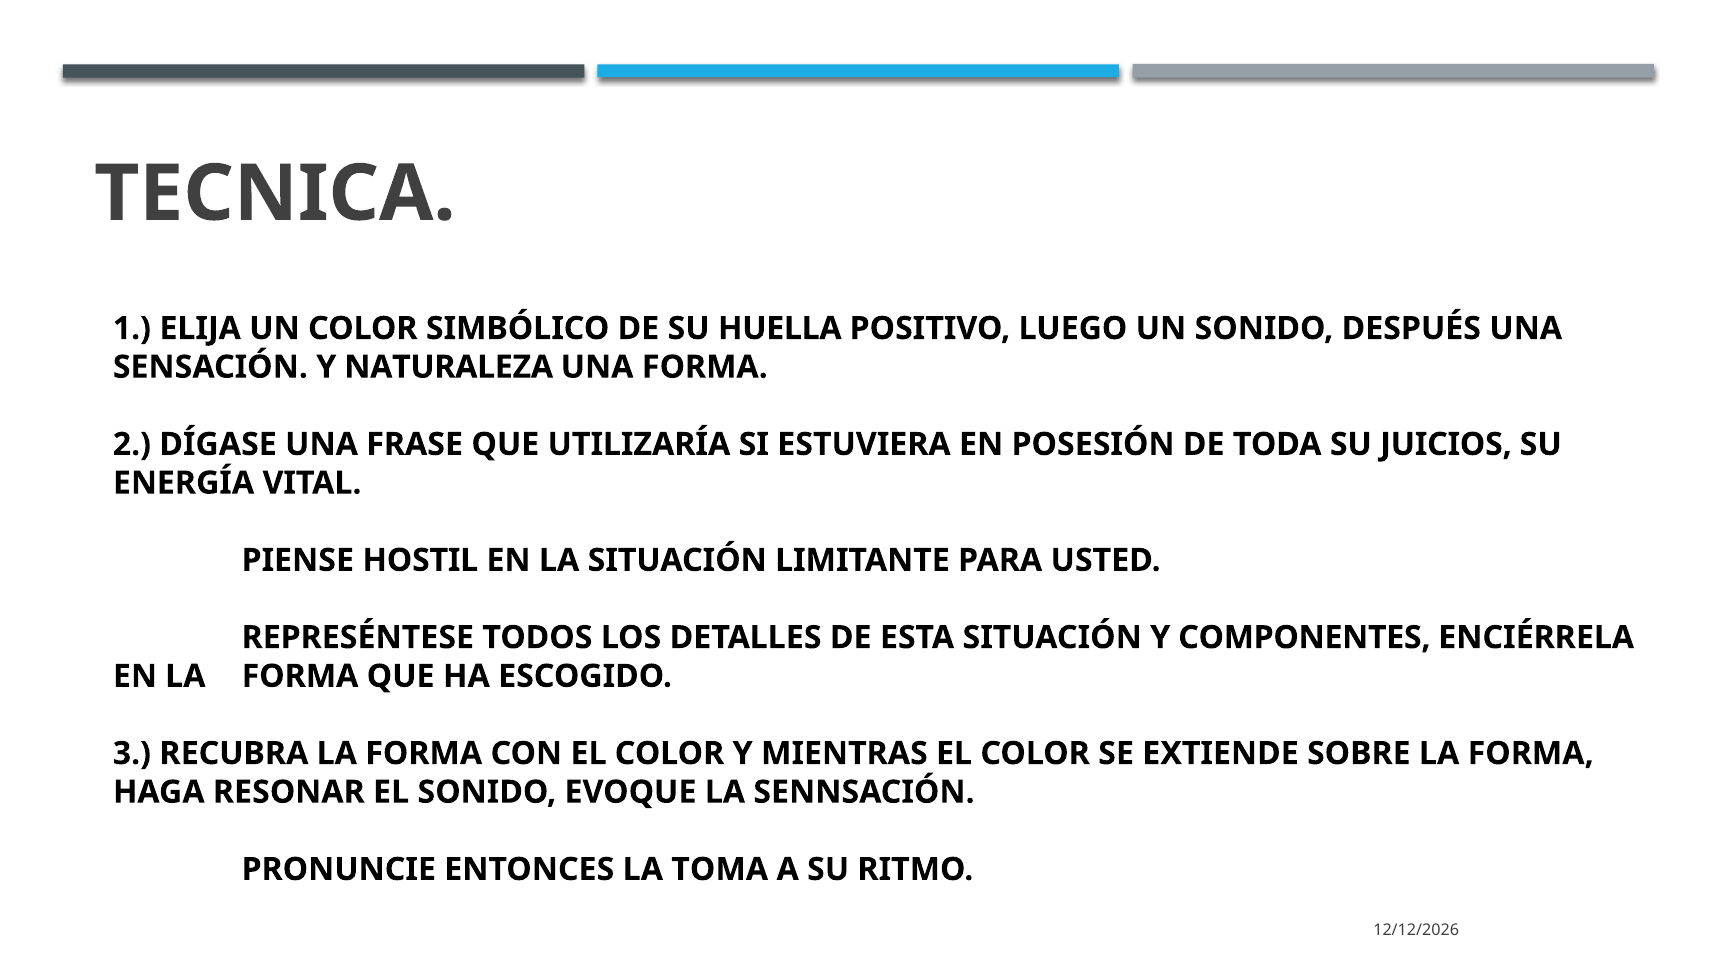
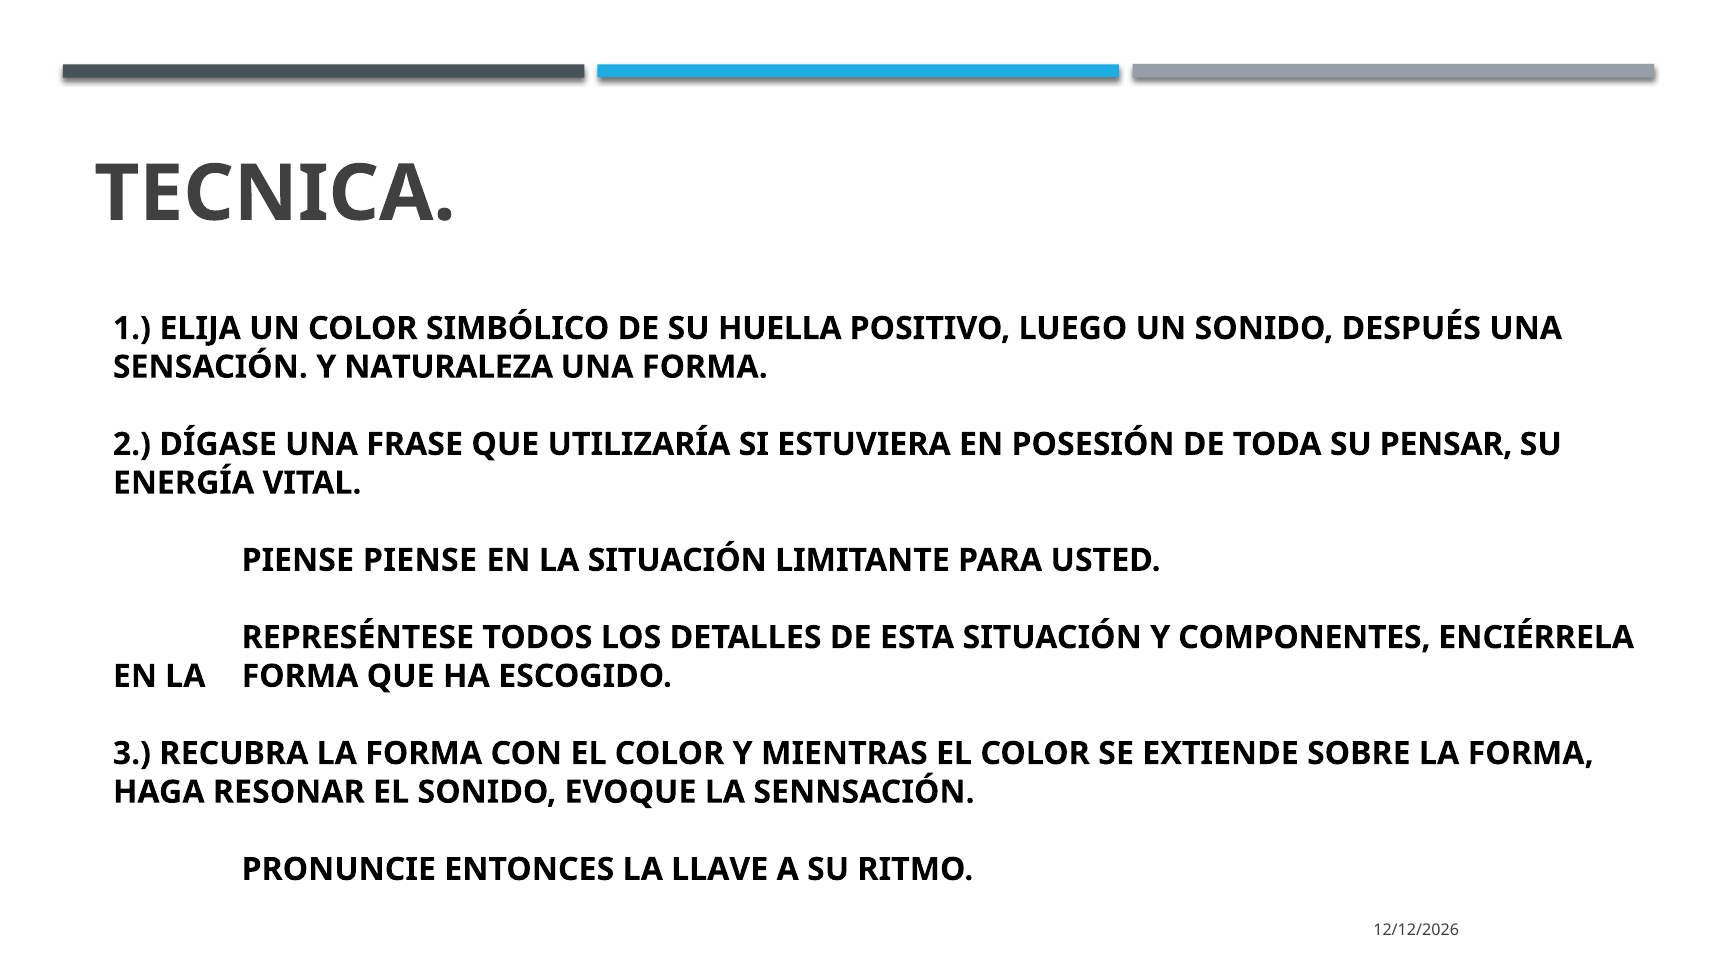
JUICIOS: JUICIOS -> PENSAR (1446, 444)
PIENSE HOSTIL: HOSTIL -> PIENSE (420, 560)
TOMA: TOMA -> LLAVE (720, 869)
